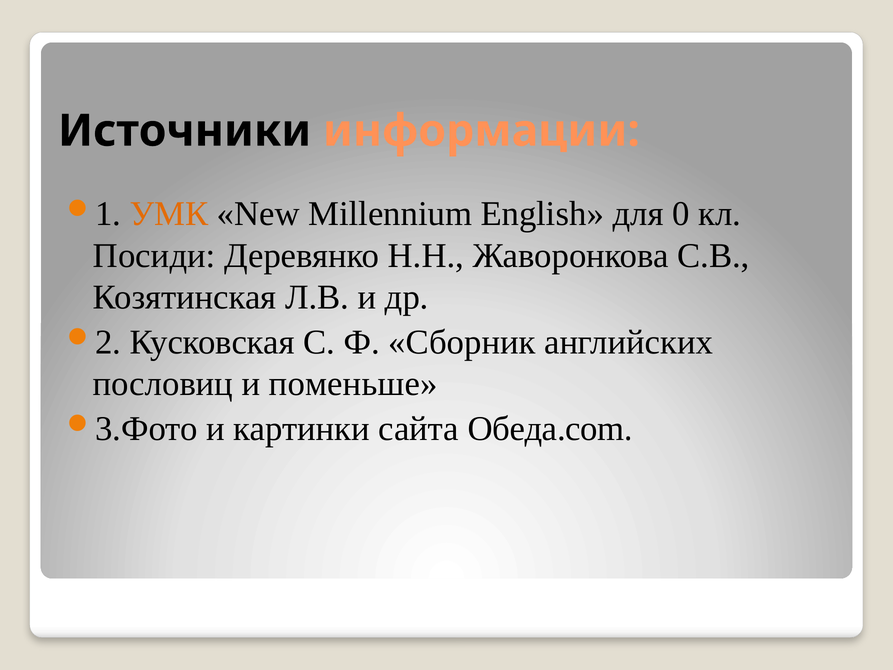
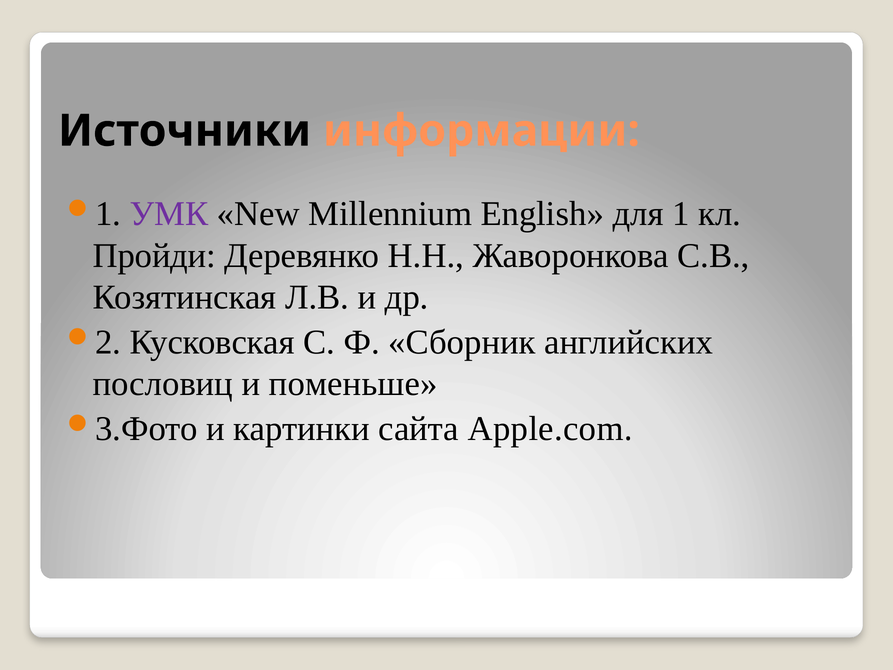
УМК colour: orange -> purple (169, 214)
0: 0 -> 1 (681, 214)
Посиди: Посиди -> Пройди (154, 256)
Обеда.com: Обеда.com -> Apple.com (546, 429)
